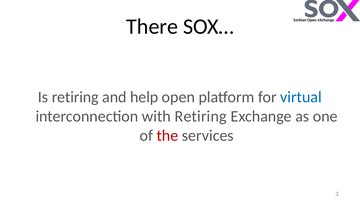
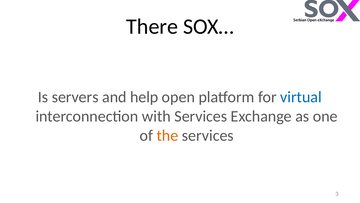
Is retiring: retiring -> servers (75, 97)
with Retiring: Retiring -> Services (201, 116)
the colour: red -> orange (167, 135)
